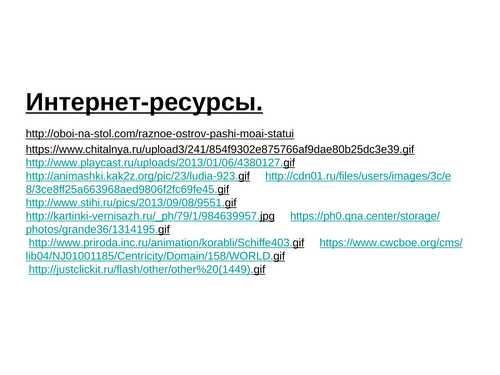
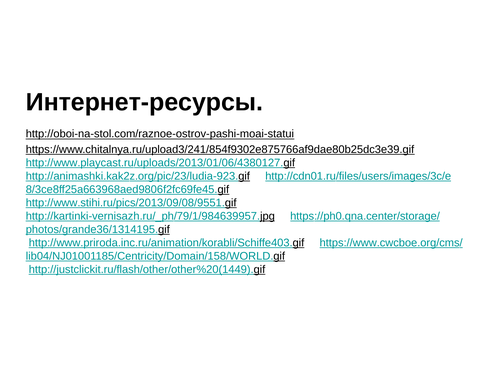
Интернет-ресурсы underline: present -> none (144, 102)
